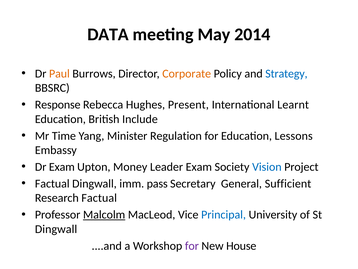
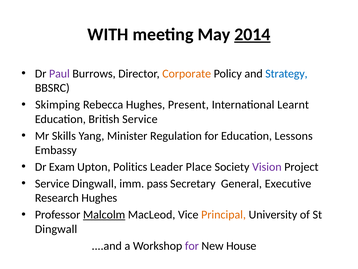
DATA: DATA -> WITH (108, 34)
2014 underline: none -> present (252, 34)
Paul colour: orange -> purple (59, 74)
Response: Response -> Skimping (58, 105)
British Include: Include -> Service (140, 119)
Time: Time -> Skills (64, 136)
Money: Money -> Politics (130, 167)
Leader Exam: Exam -> Place (199, 167)
Vision colour: blue -> purple (267, 167)
Factual: Factual -> Service (52, 183)
Sufficient: Sufficient -> Executive (288, 183)
Research Factual: Factual -> Hughes (99, 198)
Principal colour: blue -> orange (224, 214)
